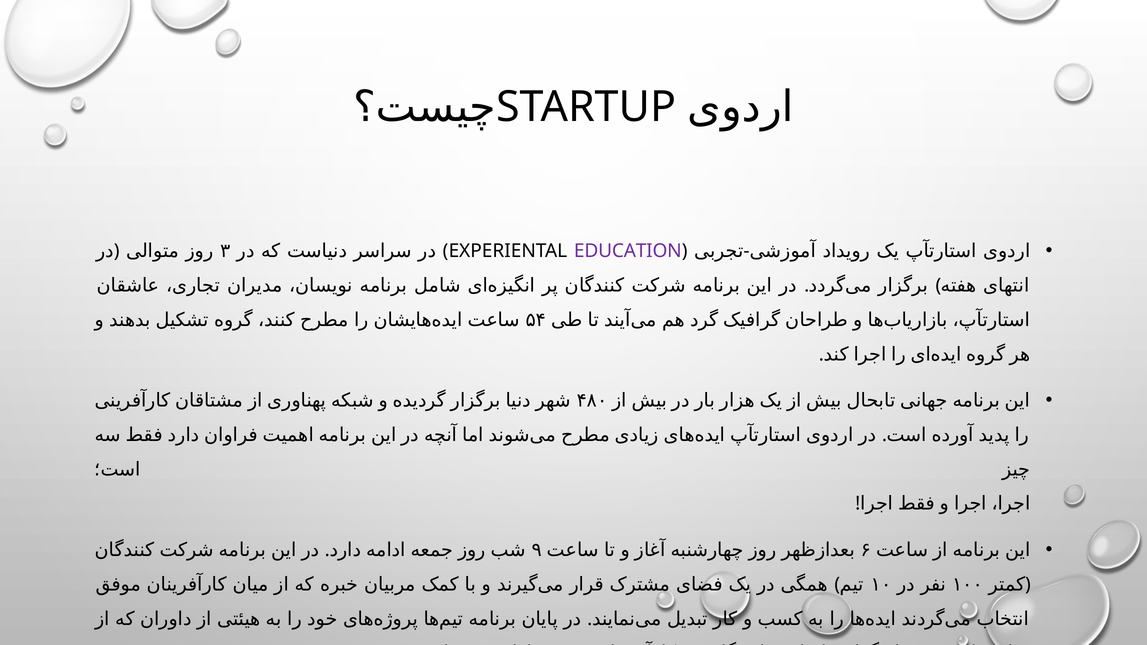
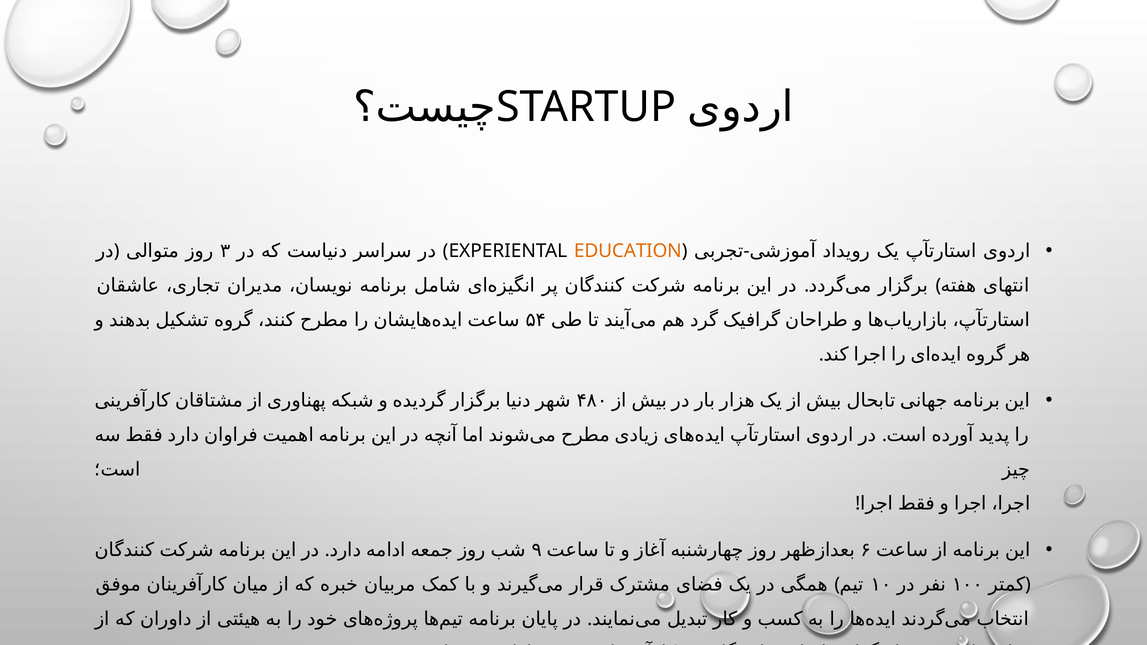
EDUCATION colour: purple -> orange (628, 251)
